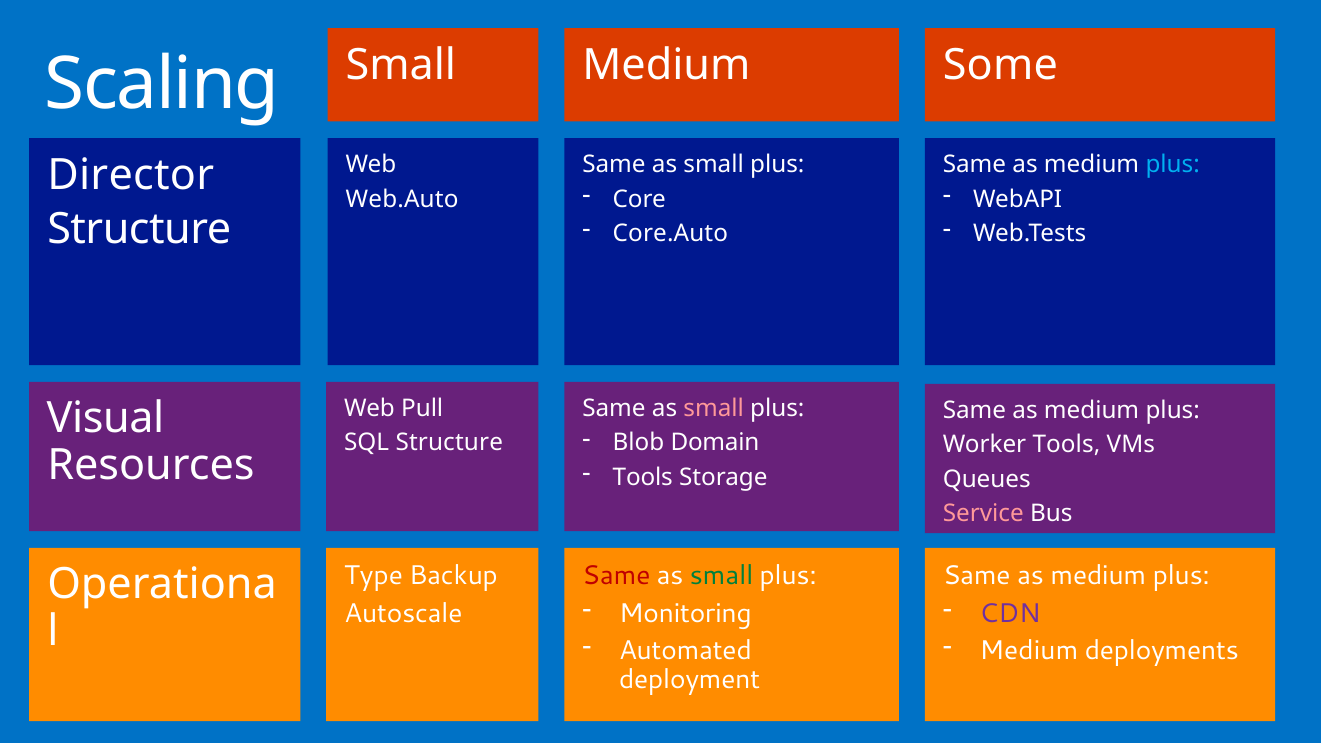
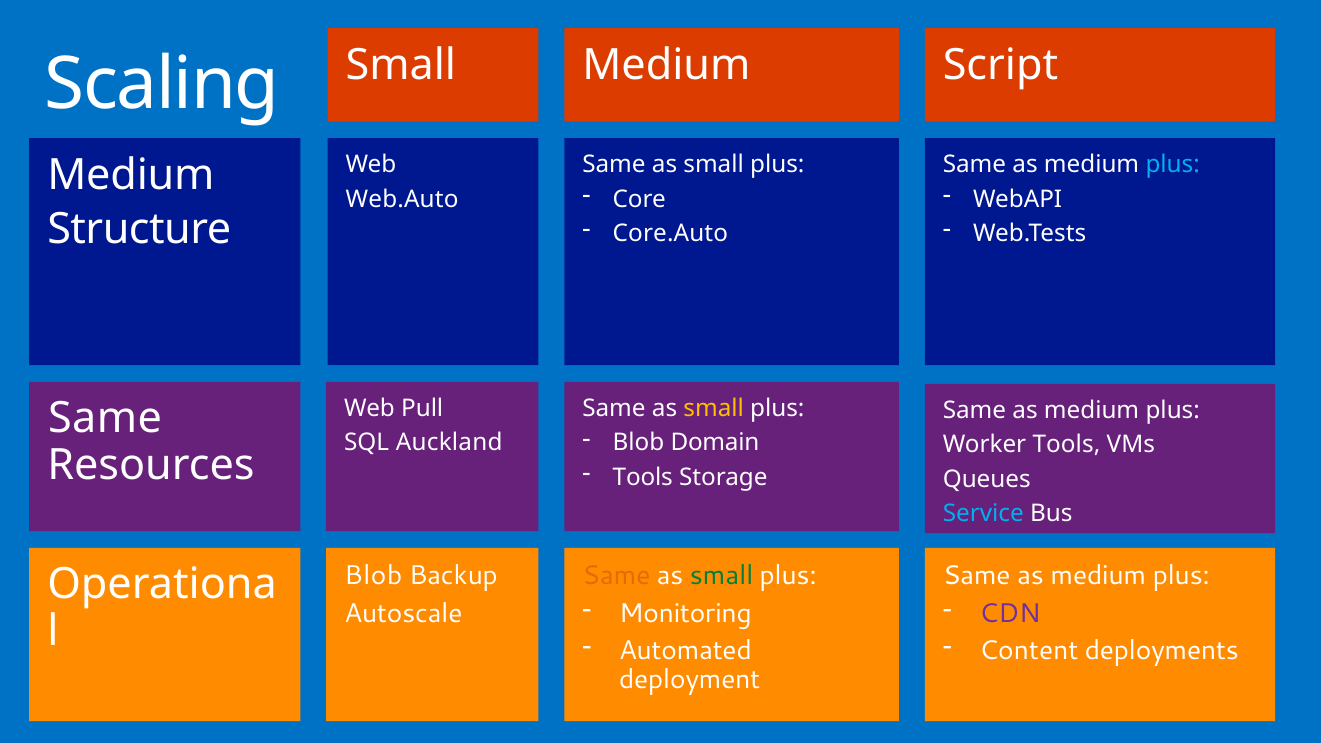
Some: Some -> Script (1000, 65)
Director: Director -> Medium (131, 175)
small colour: pink -> yellow (714, 409)
Visual: Visual -> Same (105, 419)
SQL Structure: Structure -> Auckland (449, 443)
Service colour: pink -> light blue (983, 513)
Type: Type -> Blob (373, 576)
Same colour: red -> orange (616, 576)
Medium: Medium -> Content (1029, 650)
